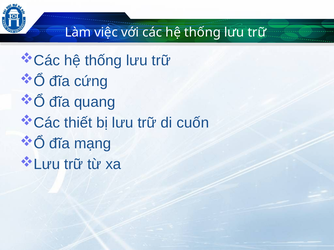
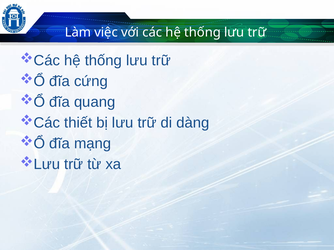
cuốn: cuốn -> dàng (193, 123)
